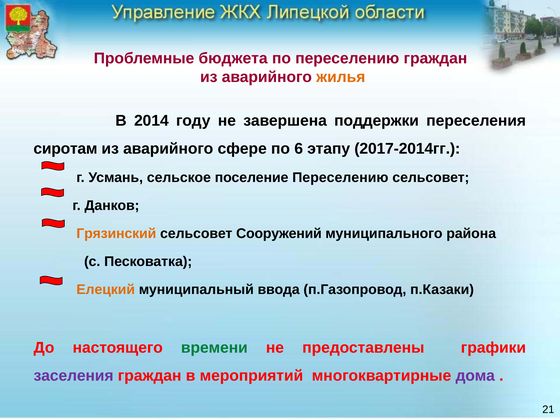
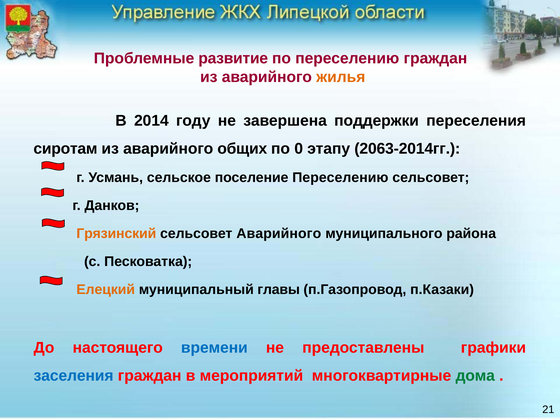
бюджета: бюджета -> развитие (233, 58)
сфере: сфере -> общих (242, 149)
6: 6 -> 0 (299, 149)
2017-2014гг: 2017-2014гг -> 2063-2014гг (407, 149)
сельсовет Сооружений: Сооружений -> Аварийного (279, 233)
ввода: ввода -> главы (279, 289)
времени colour: green -> blue (214, 348)
заселения colour: purple -> blue (74, 376)
дома colour: purple -> green (475, 376)
